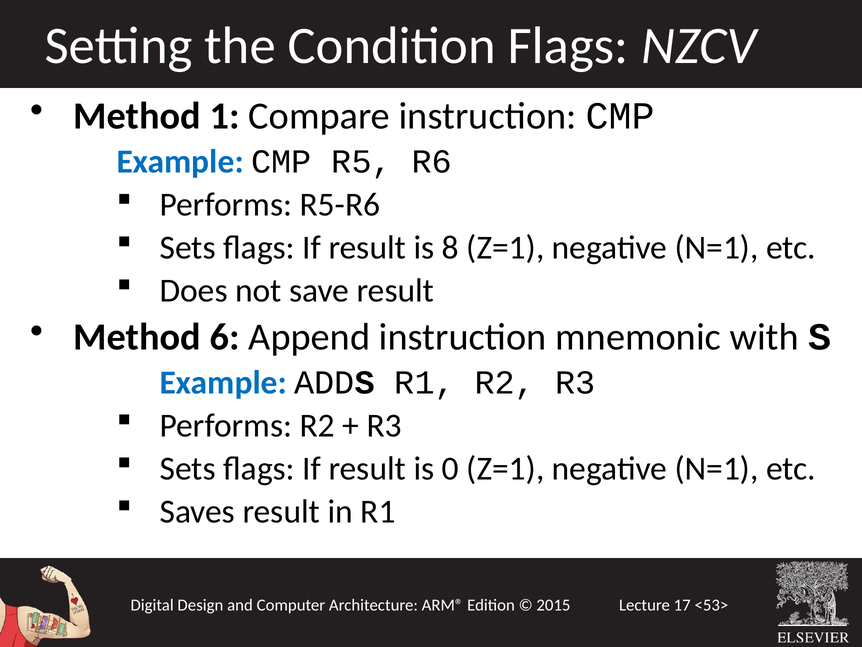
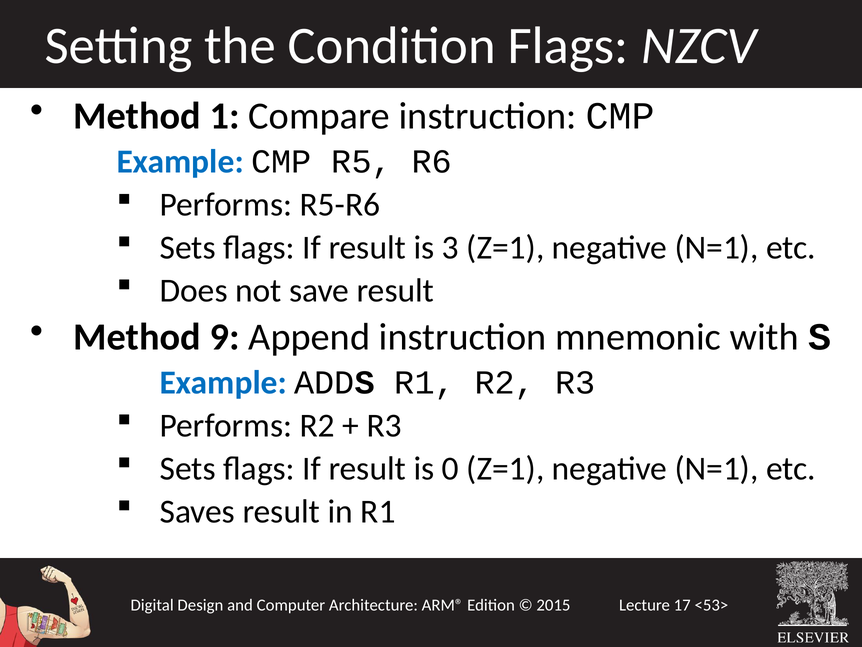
8: 8 -> 3 (450, 248)
6: 6 -> 9 (225, 337)
